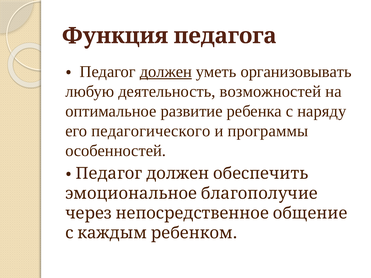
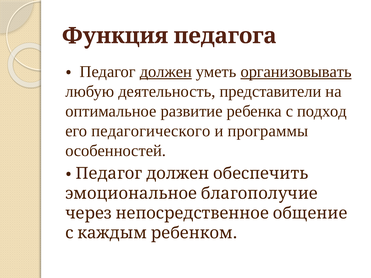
организовывать underline: none -> present (296, 72)
возможностей: возможностей -> представители (270, 91)
наряду: наряду -> подход (322, 111)
